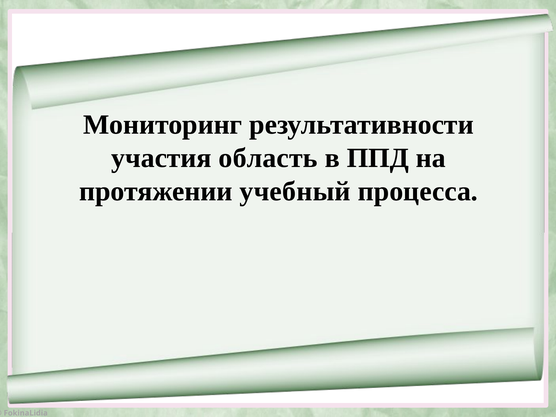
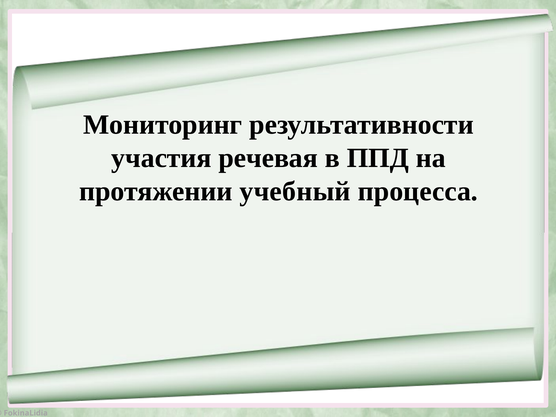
область: область -> речевая (268, 158)
